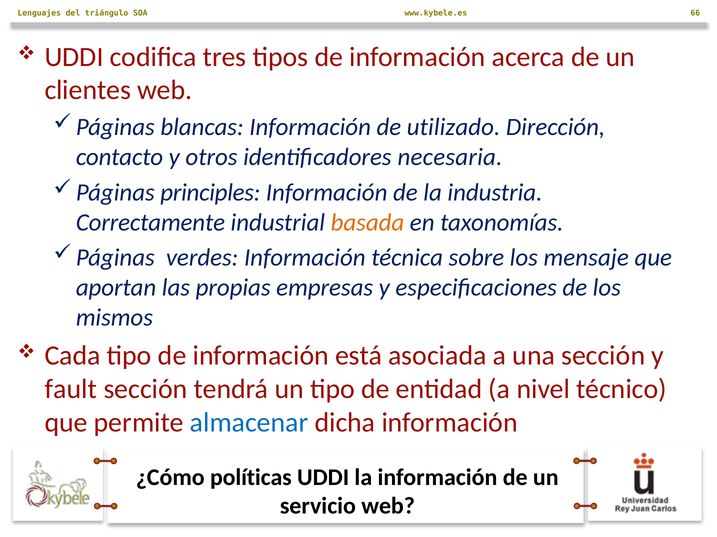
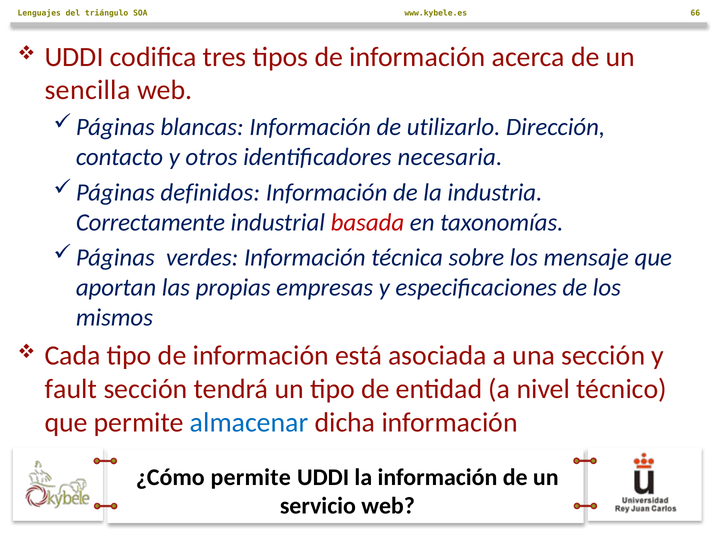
clientes: clientes -> sencilla (88, 90)
utilizado: utilizado -> utilizarlo (454, 127)
principles: principles -> definidos (210, 193)
basada colour: orange -> red (367, 223)
¿Cómo políticas: políticas -> permite (251, 478)
